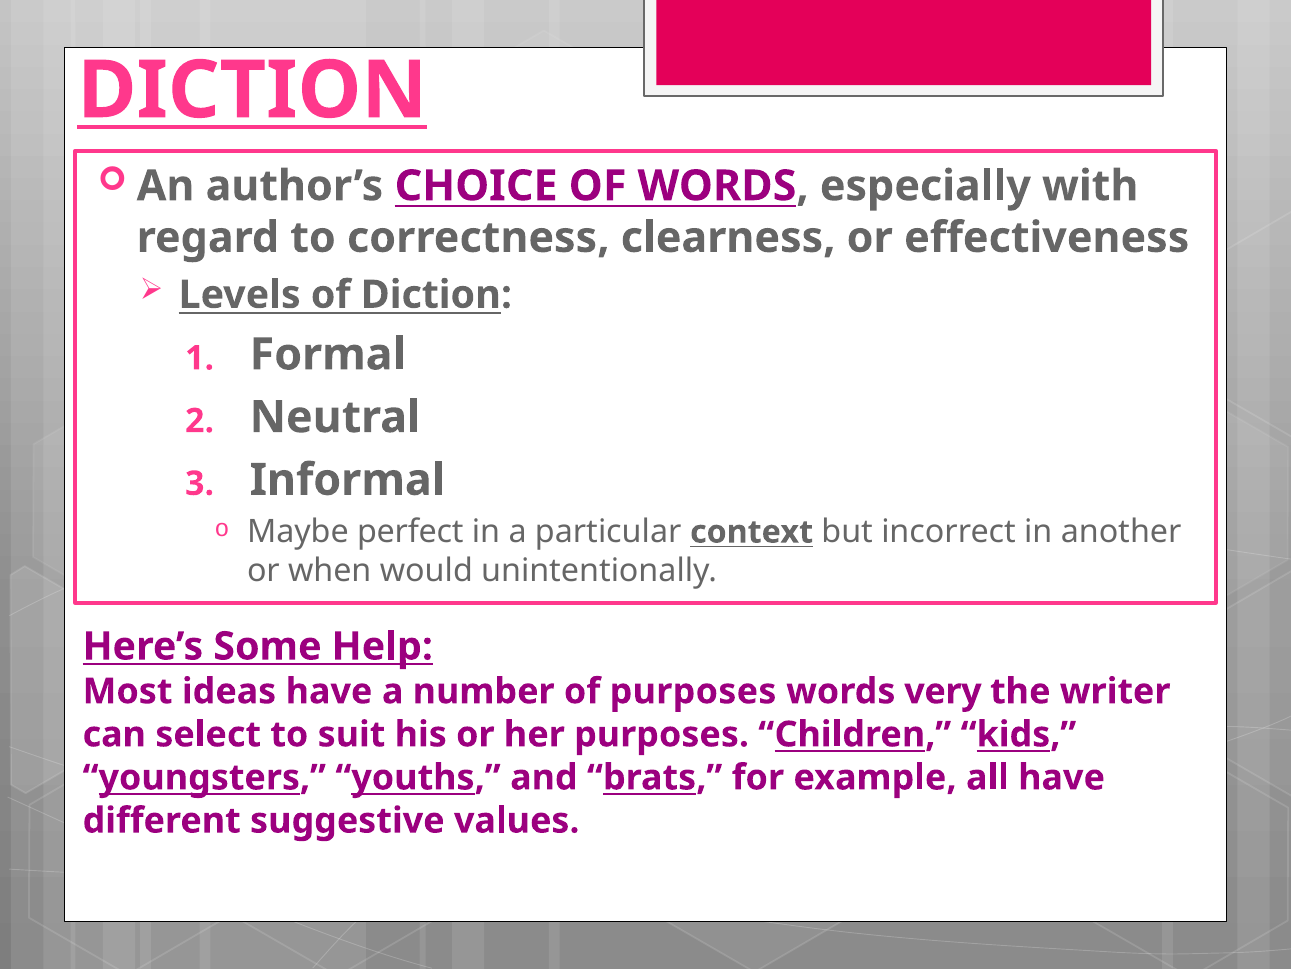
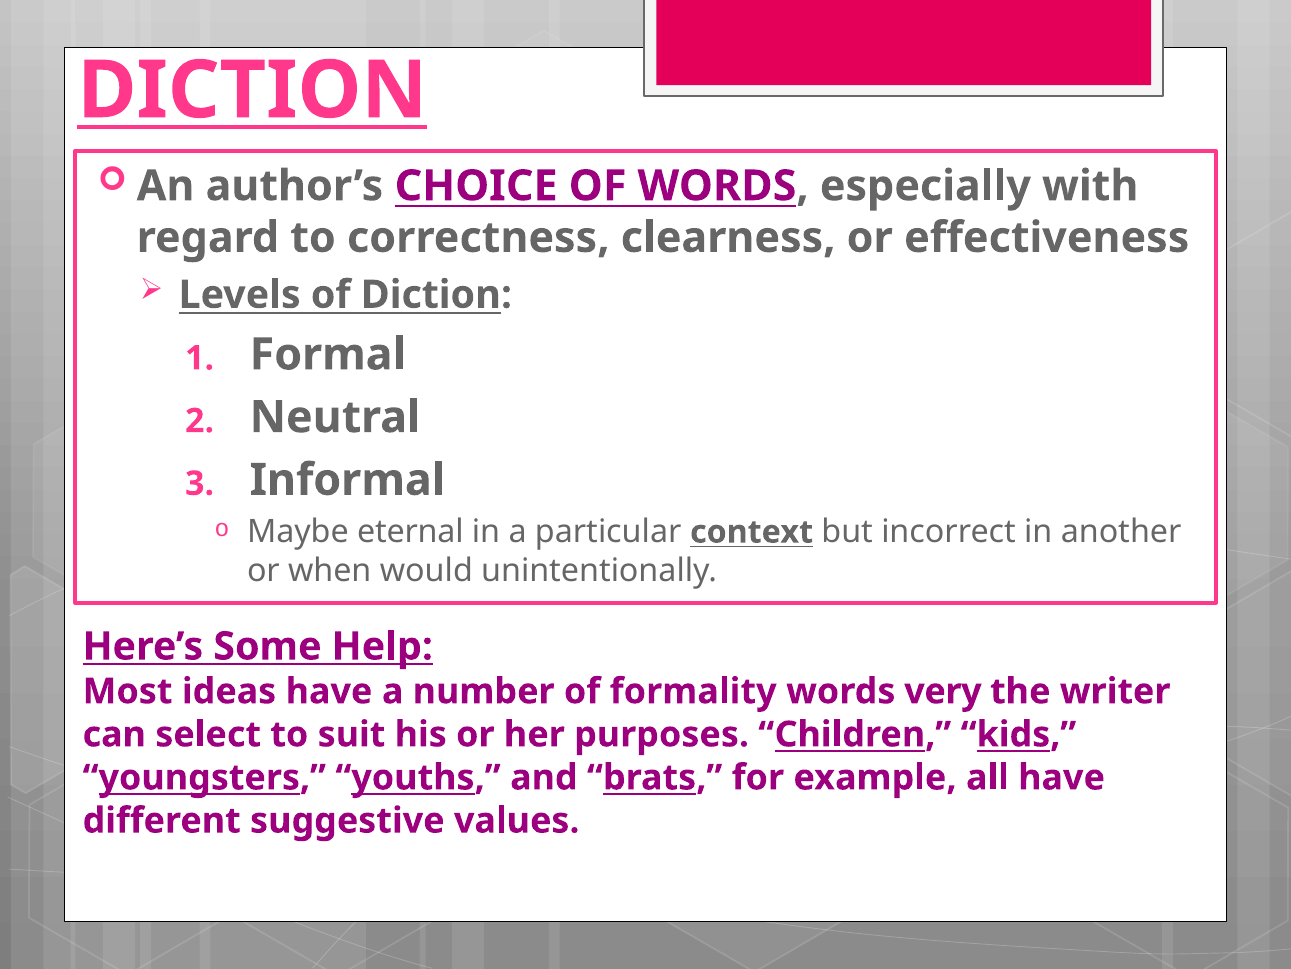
perfect: perfect -> eternal (410, 532)
of purposes: purposes -> formality (693, 691)
